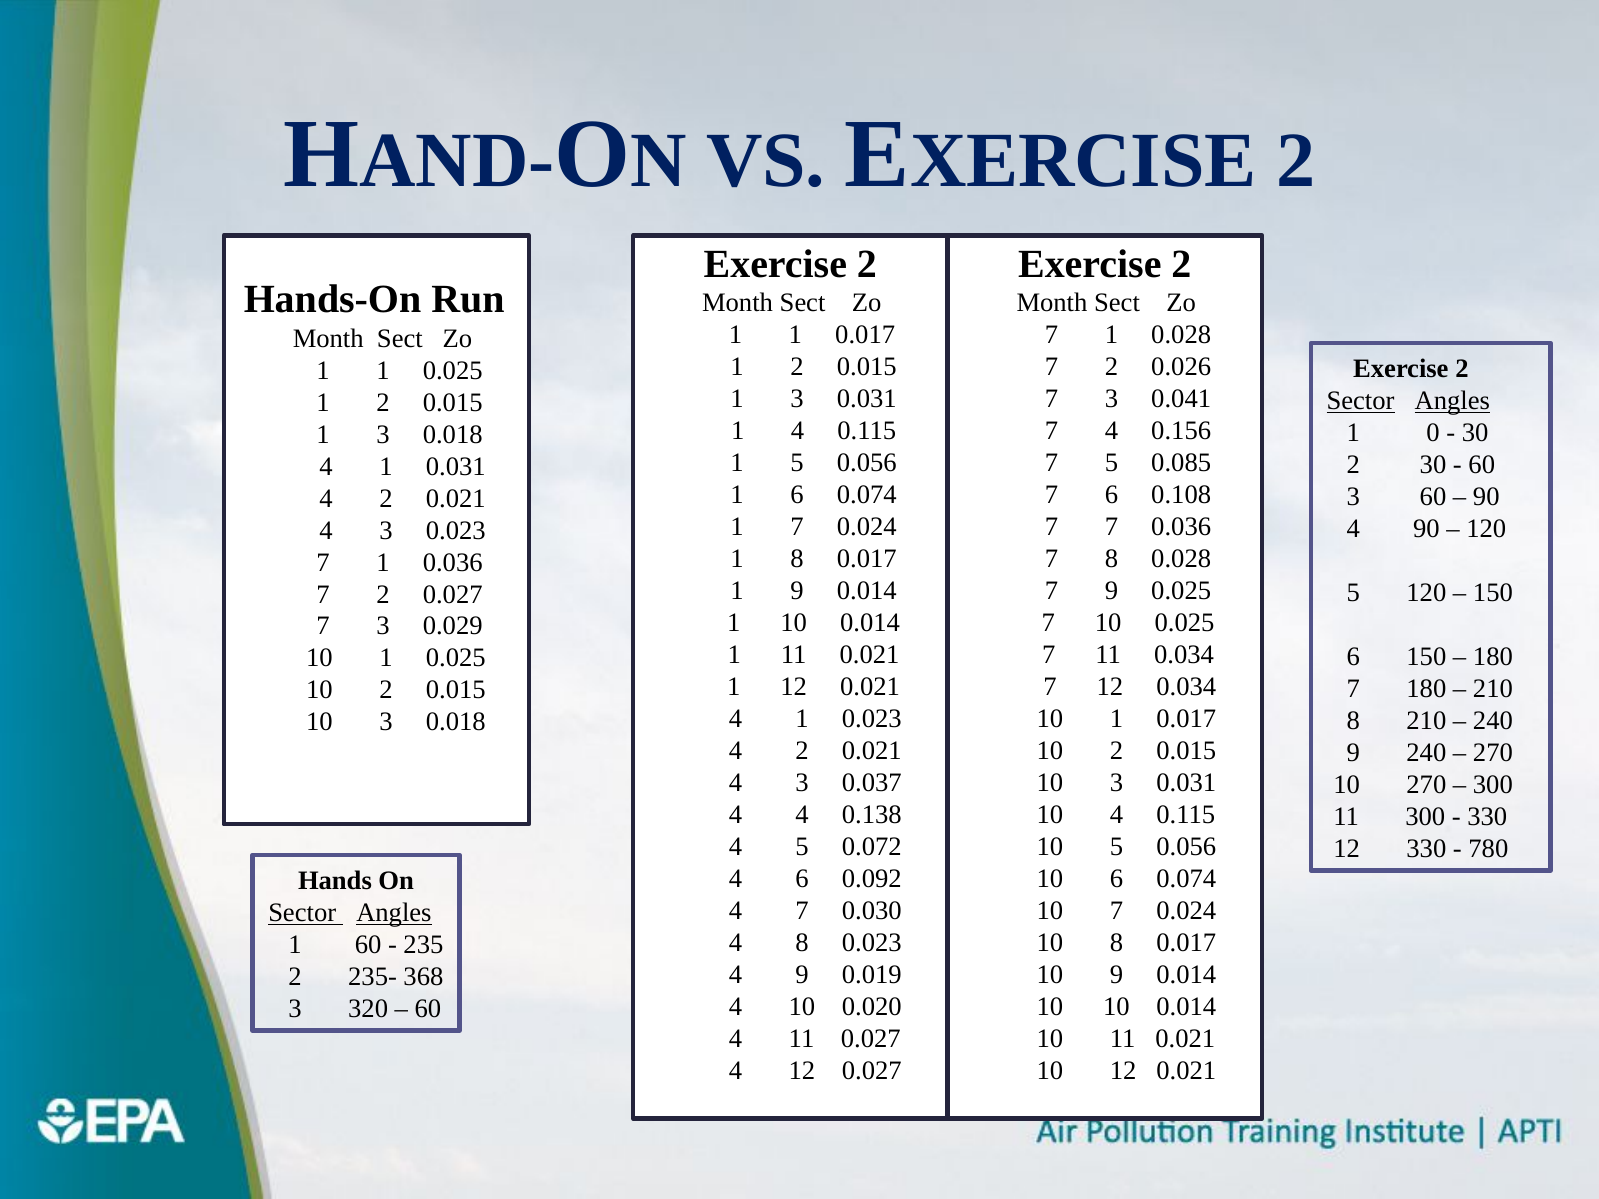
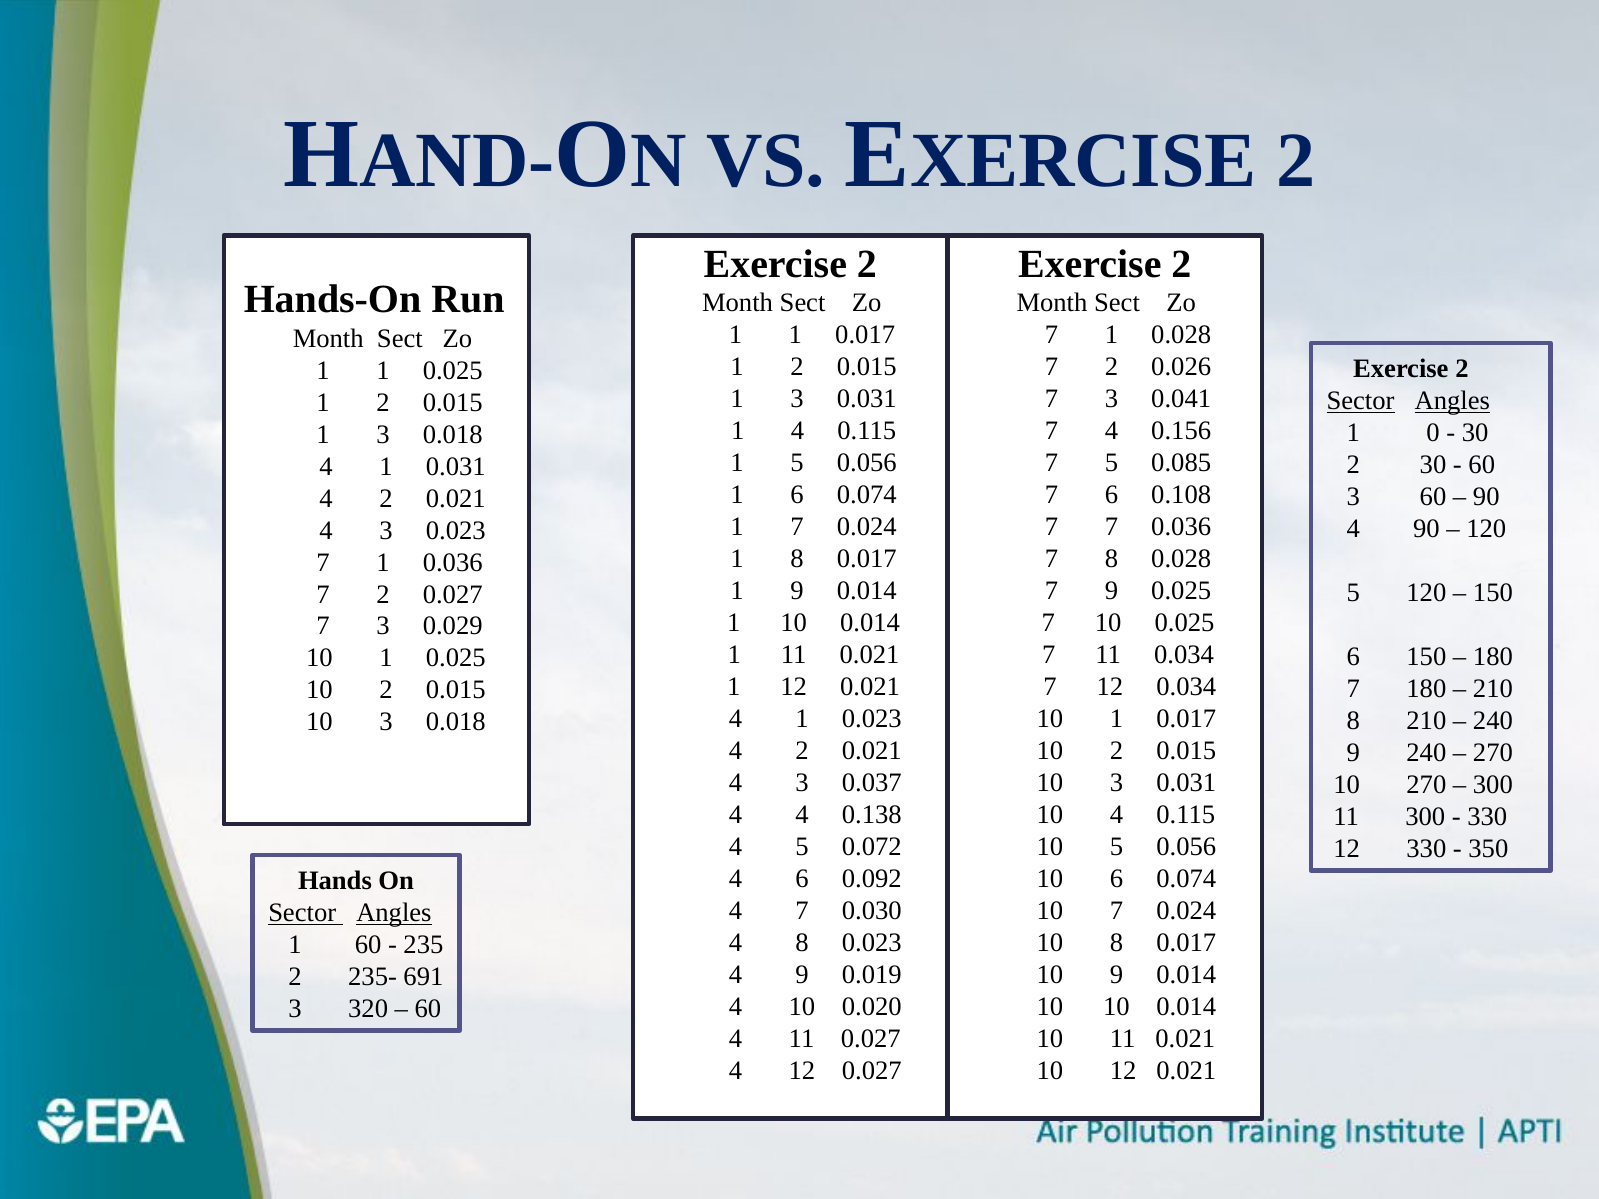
780: 780 -> 350 (1488, 849)
368: 368 -> 691 (423, 977)
